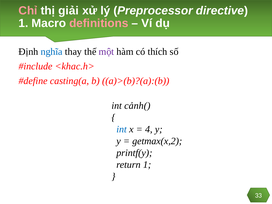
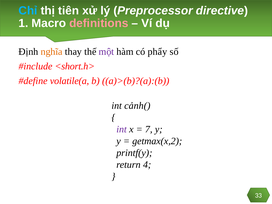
Chỉ colour: pink -> light blue (28, 11)
giải: giải -> tiên (69, 11)
nghĩa colour: blue -> orange (52, 52)
thích: thích -> phẩy (157, 52)
<khac.h>: <khac.h> -> <short.h> (75, 66)
casting(a: casting(a -> volatile(a (70, 81)
int colour: blue -> purple (122, 129)
4: 4 -> 7 (149, 129)
return 1: 1 -> 4 (147, 165)
